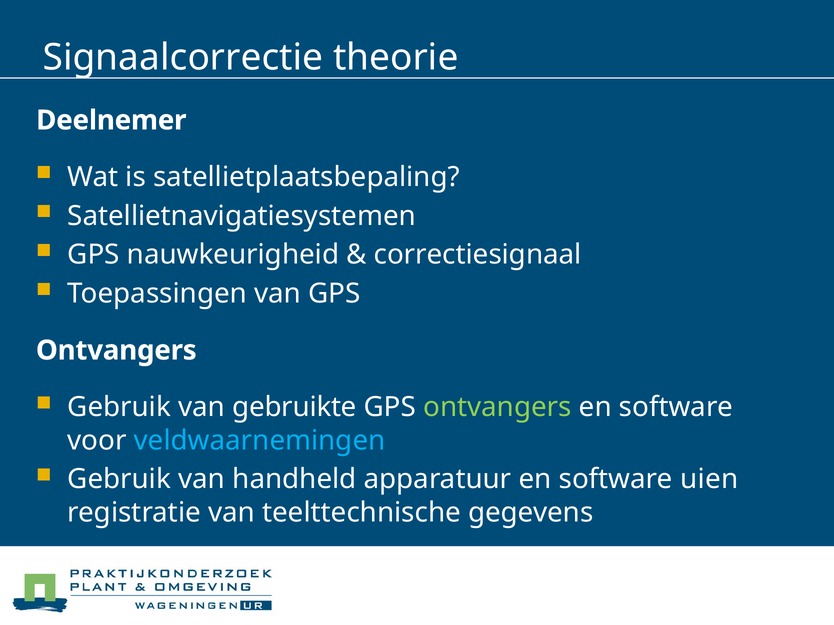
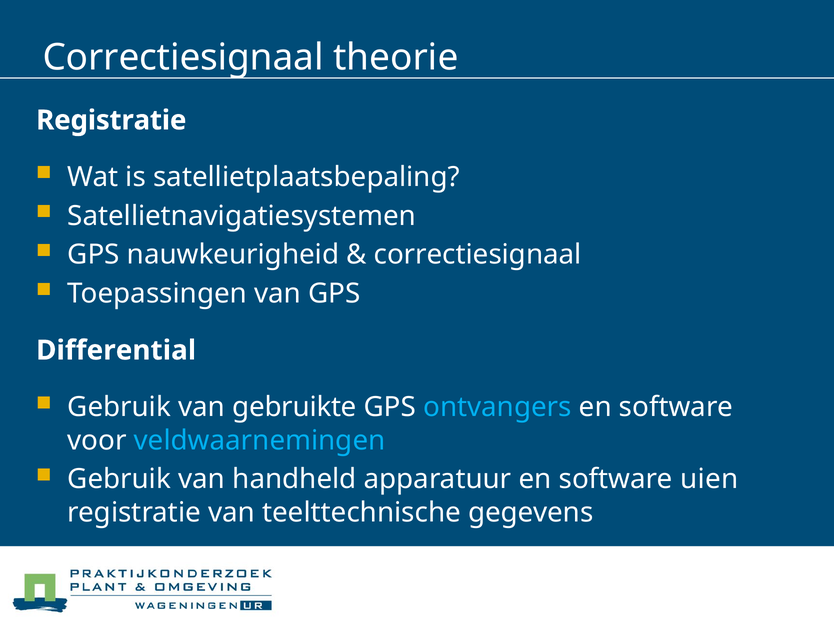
Signaalcorrectie: Signaalcorrectie -> Correctiesignaal (183, 58)
Deelnemer: Deelnemer -> Registratie (111, 120)
Ontvangers: Ontvangers -> Differential (116, 351)
ontvangers colour: light green -> light blue (497, 407)
